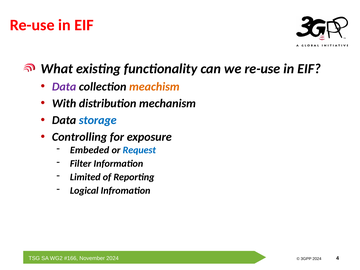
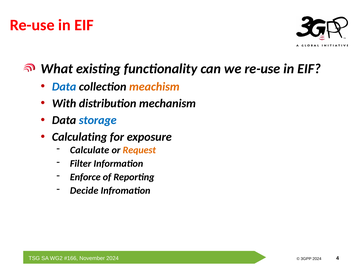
Data colour: purple -> blue (64, 87)
Controlling: Controlling -> Calculating (80, 137)
Embeded: Embeded -> Calculate (90, 150)
Request colour: blue -> orange (139, 150)
Limited: Limited -> Enforce (85, 177)
Logical: Logical -> Decide (84, 191)
